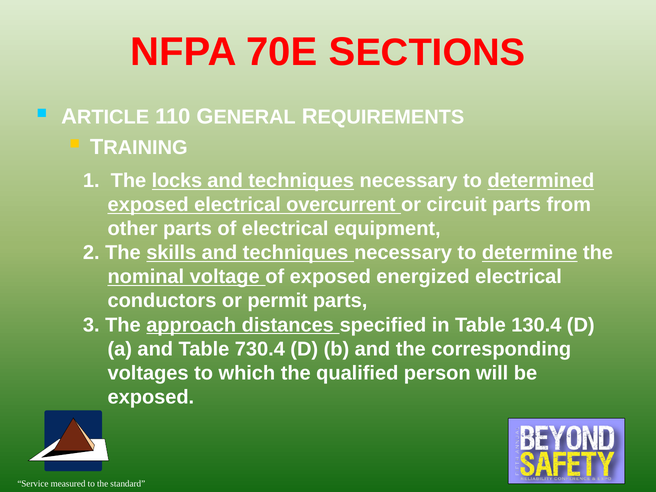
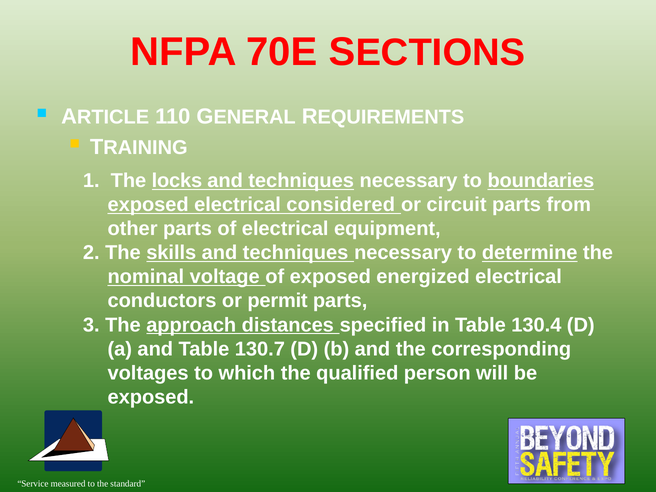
determined: determined -> boundaries (541, 181)
overcurrent: overcurrent -> considered (341, 205)
730.4: 730.4 -> 130.7 (260, 349)
